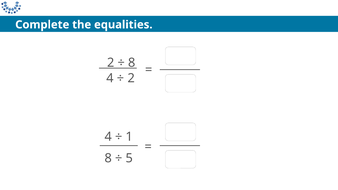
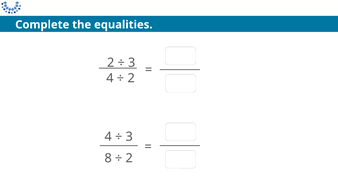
8: 8 -> 3 (132, 63)
1: 1 -> 3 (129, 137)
5: 5 -> 2 (129, 158)
